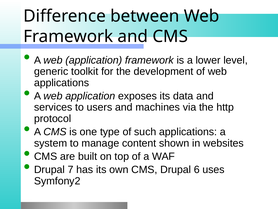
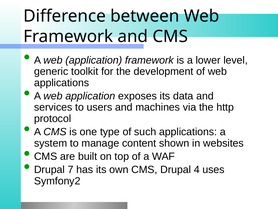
6: 6 -> 4 (197, 169)
